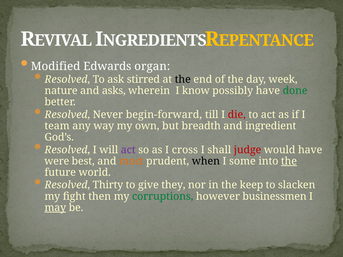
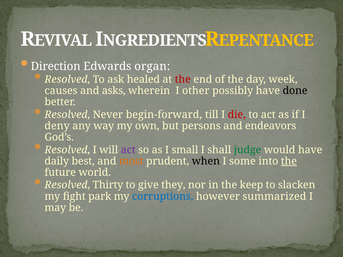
Modified: Modified -> Direction (56, 67)
stirred: stirred -> healed (143, 79)
the colour: black -> red (183, 79)
nature: nature -> causes (61, 91)
know: know -> other (196, 91)
done colour: green -> black (295, 91)
team: team -> deny (57, 126)
breadth: breadth -> persons (201, 126)
ingredient: ingredient -> endeavors (271, 126)
cross: cross -> small (185, 150)
judge colour: red -> green (248, 150)
were: were -> daily (57, 161)
then: then -> park (100, 197)
corruptions colour: green -> blue (163, 197)
businessmen: businessmen -> summarized (274, 197)
may underline: present -> none (55, 208)
